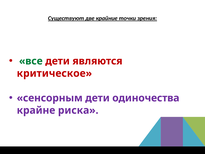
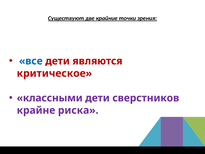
все colour: green -> blue (31, 61)
сенсорным: сенсорным -> классными (50, 98)
одиночества: одиночества -> сверстников (146, 98)
